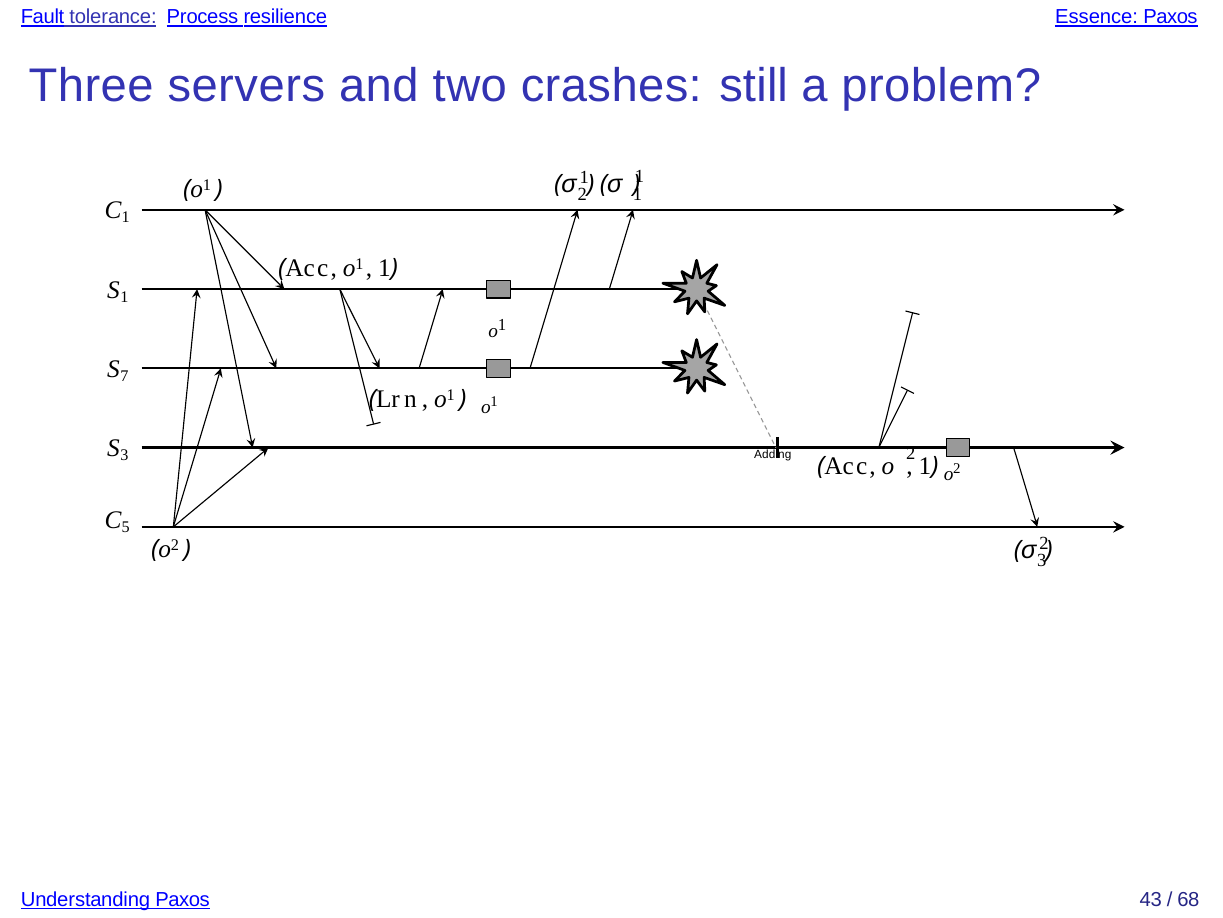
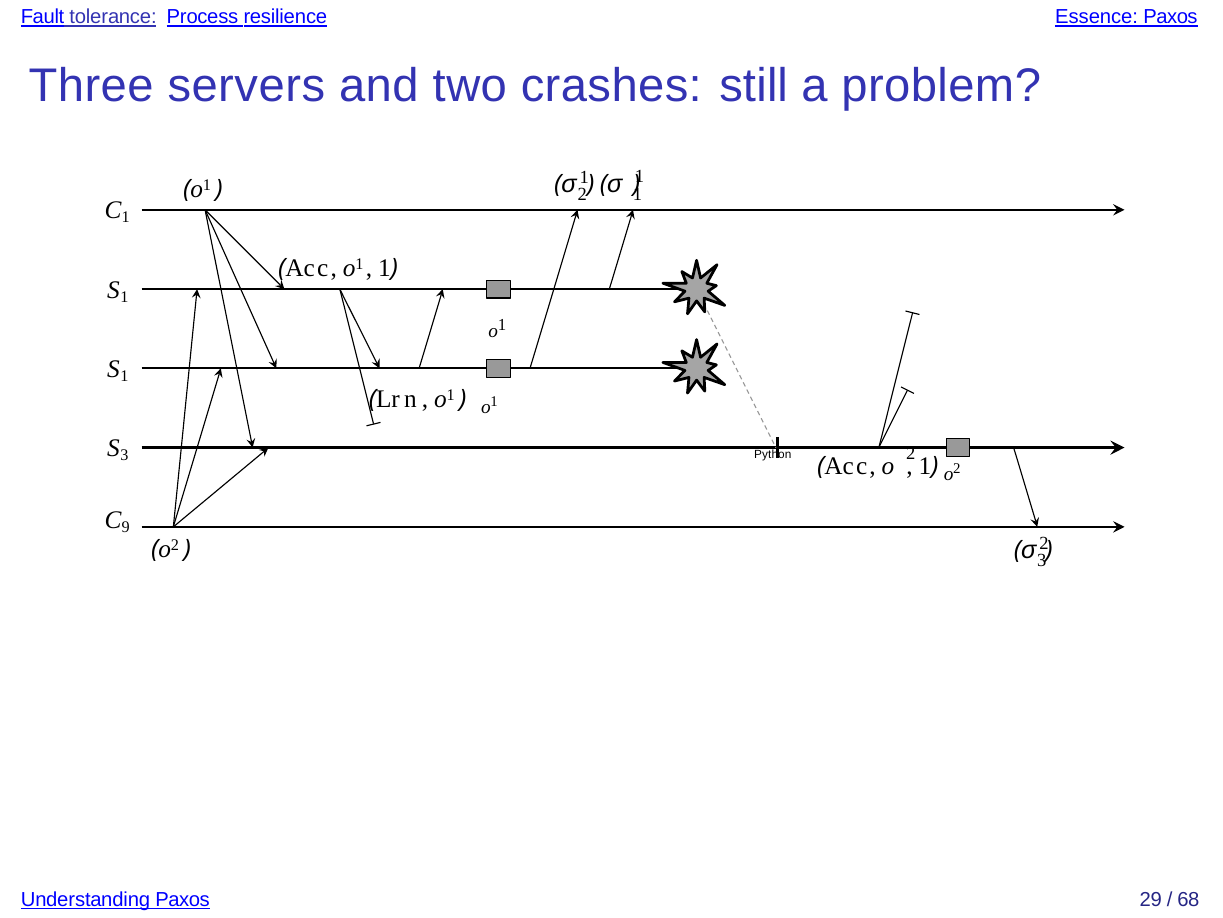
7: 7 -> 1 (125, 376)
Adding: Adding -> Python (773, 454)
5: 5 -> 9 (126, 527)
43: 43 -> 29 (1151, 900)
